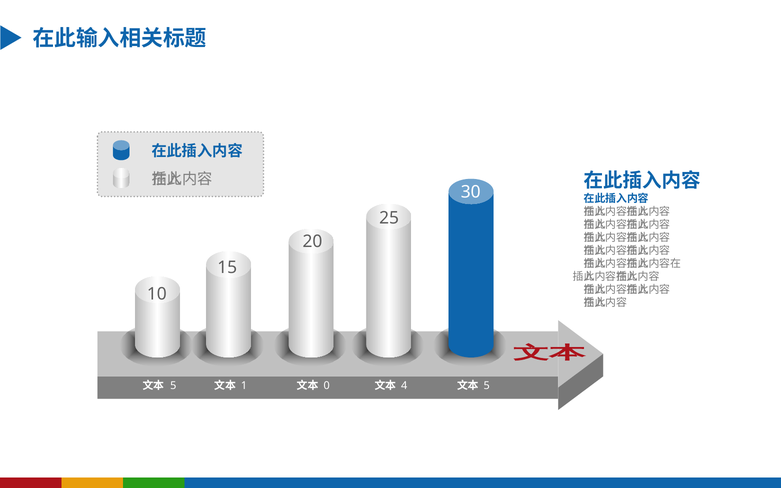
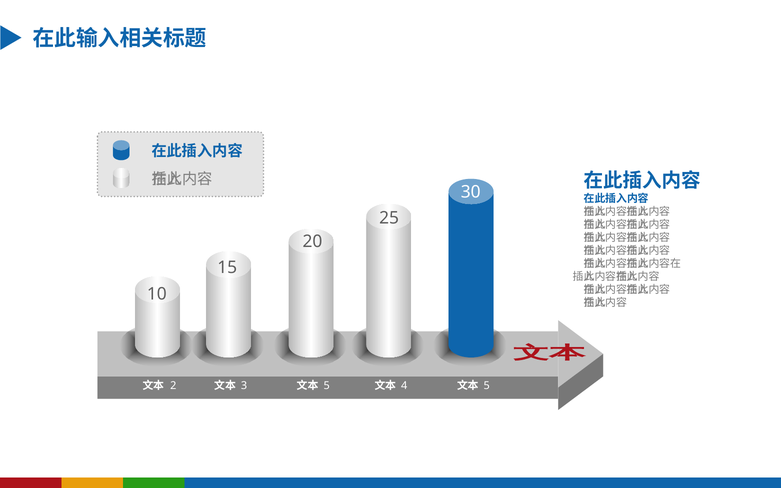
5: 5 -> 2 (173, 386)
1: 1 -> 3 (244, 386)
0: 0 -> 5 (327, 386)
